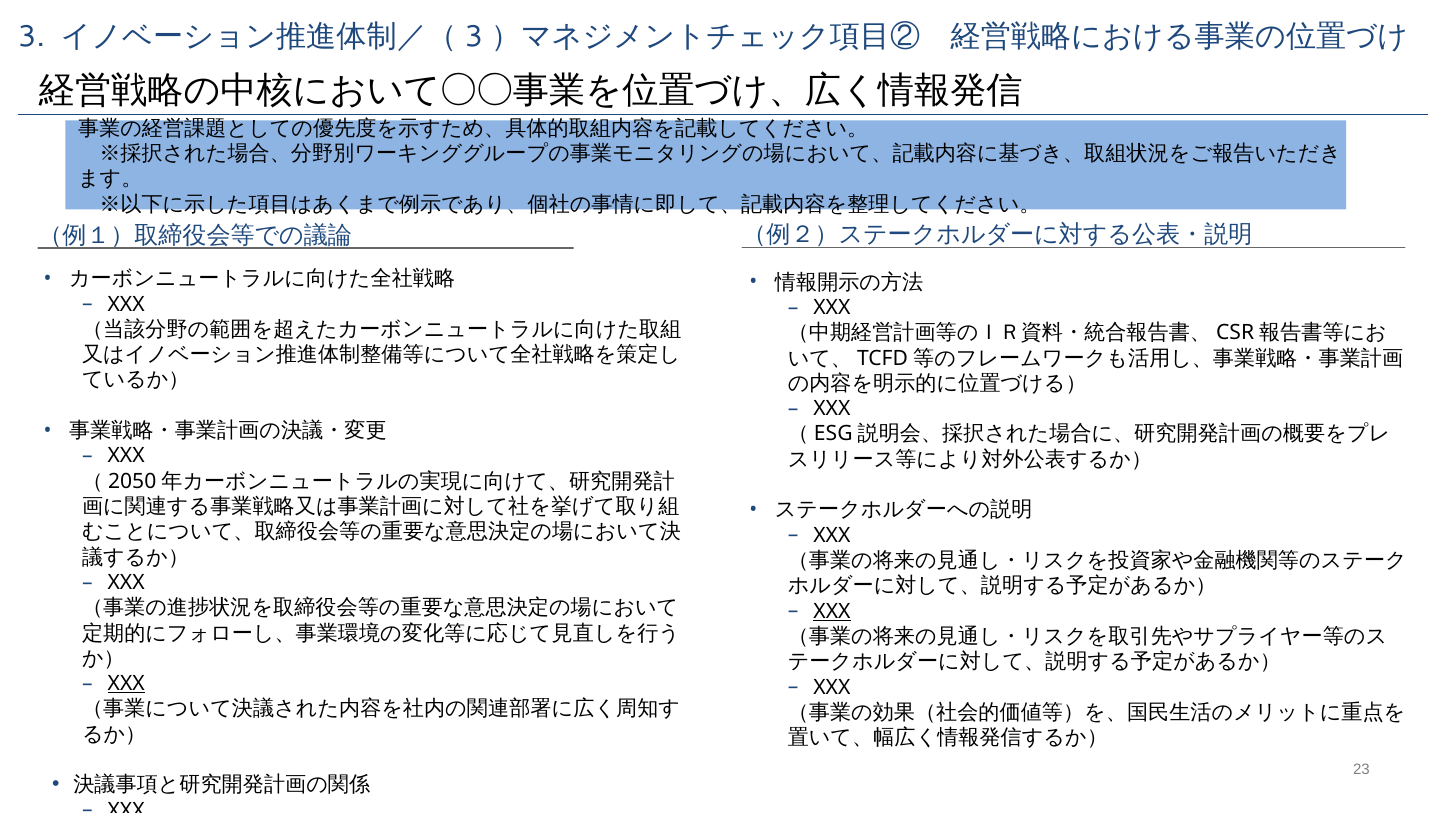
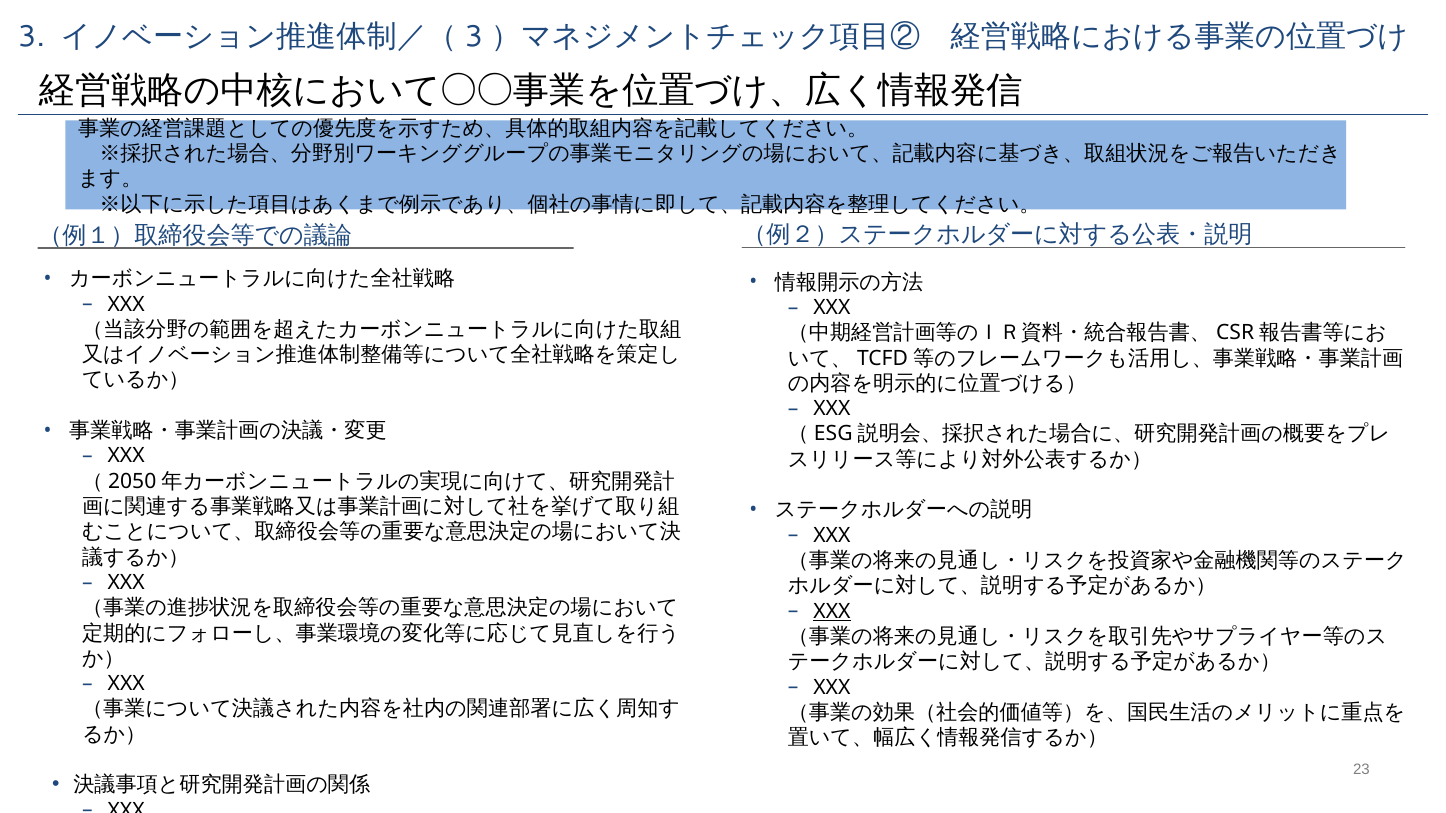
XXX underline: present -> none (126, 684)
